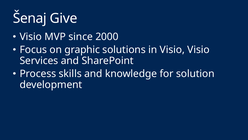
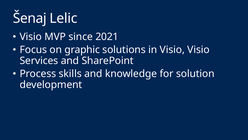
Give: Give -> Lelic (63, 18)
2000: 2000 -> 2021 (107, 37)
